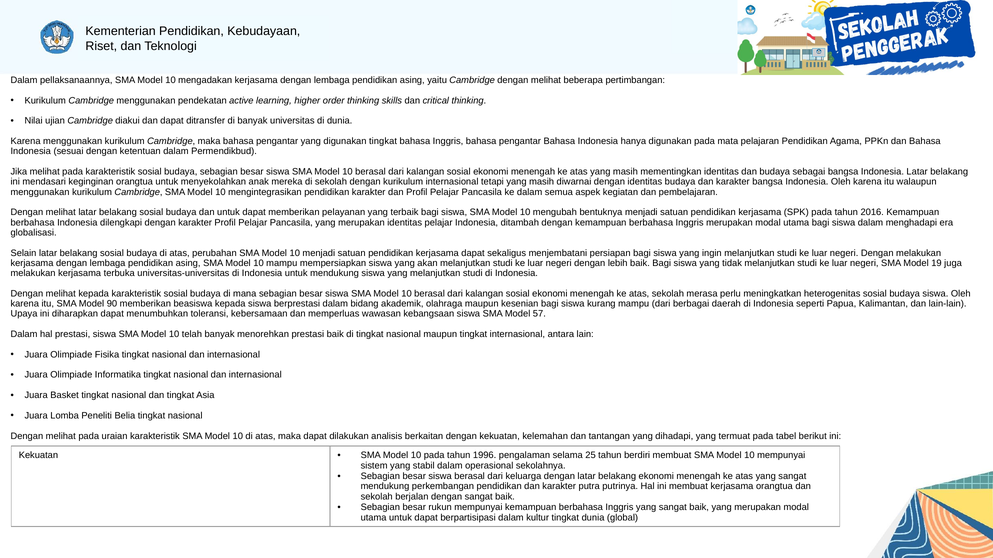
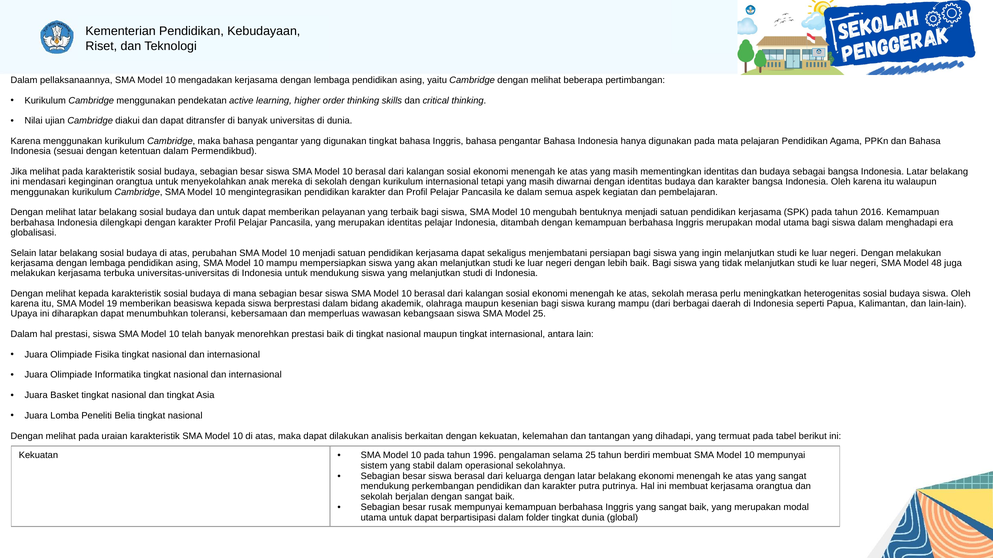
19: 19 -> 48 (936, 263)
90: 90 -> 19 (112, 304)
Model 57: 57 -> 25 (539, 314)
rukun: rukun -> rusak (440, 508)
kultur: kultur -> folder (538, 518)
